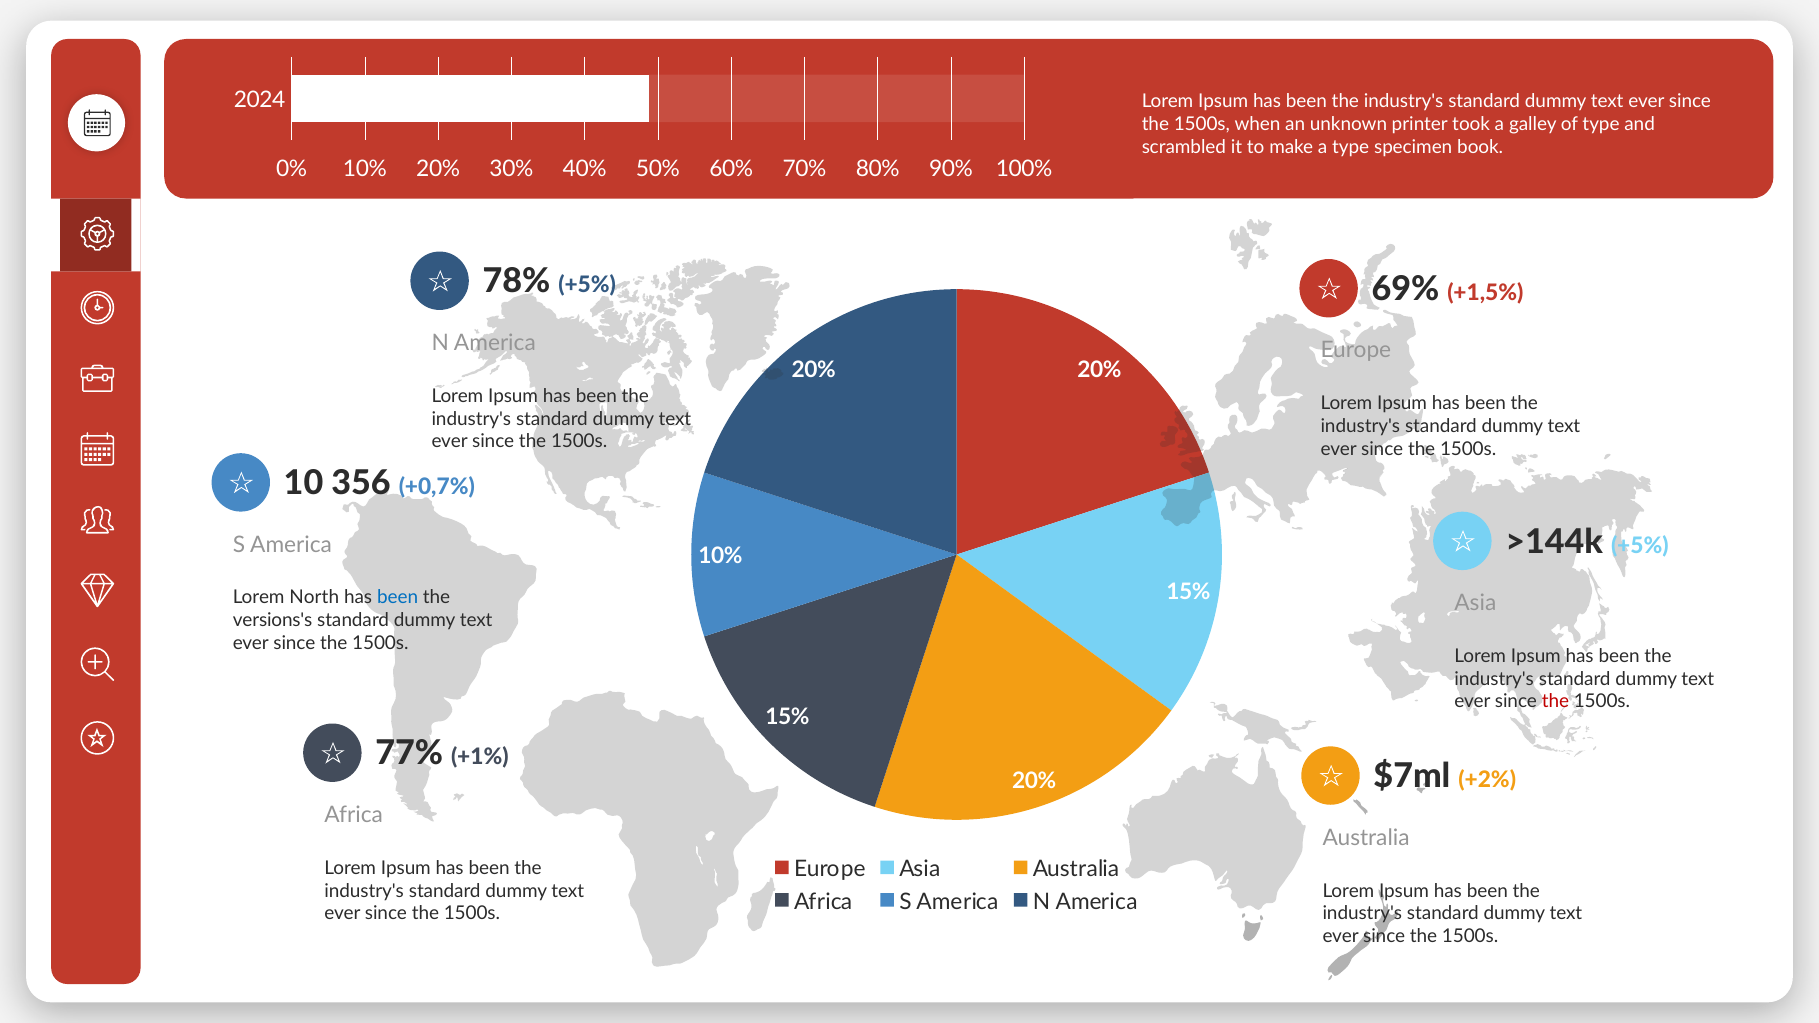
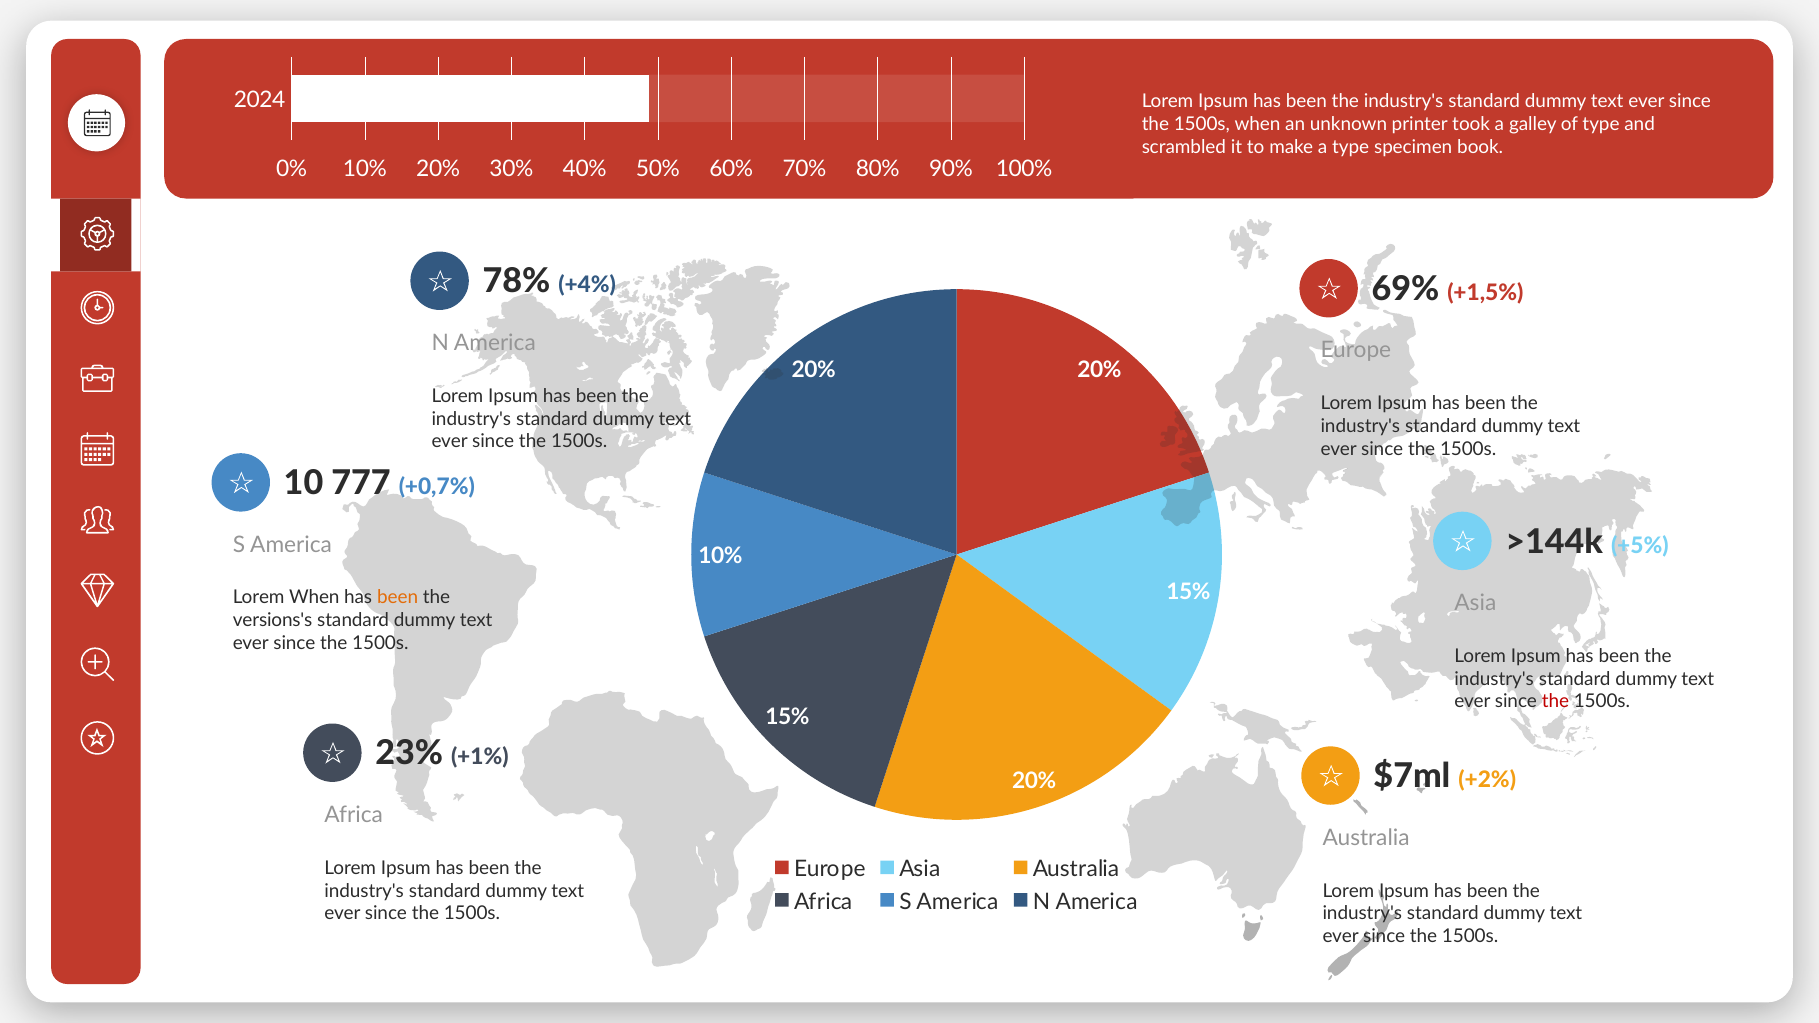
78% +5%: +5% -> +4% (587, 285)
356: 356 -> 777 (361, 483)
Lorem North: North -> When (314, 598)
been colour: blue -> orange (398, 598)
77%: 77% -> 23% (409, 754)
